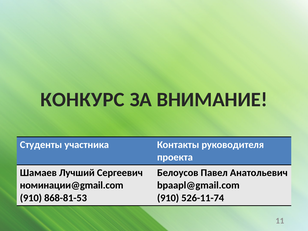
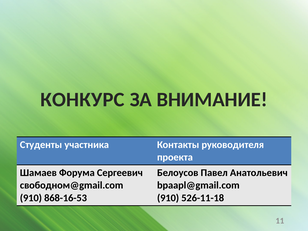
Лучший: Лучший -> Форума (77, 173)
номинации@gmail.com: номинации@gmail.com -> свободном@gmail.com (72, 185)
868-81-53: 868-81-53 -> 868-16-53 (66, 198)
526-11-74: 526-11-74 -> 526-11-18 (203, 198)
